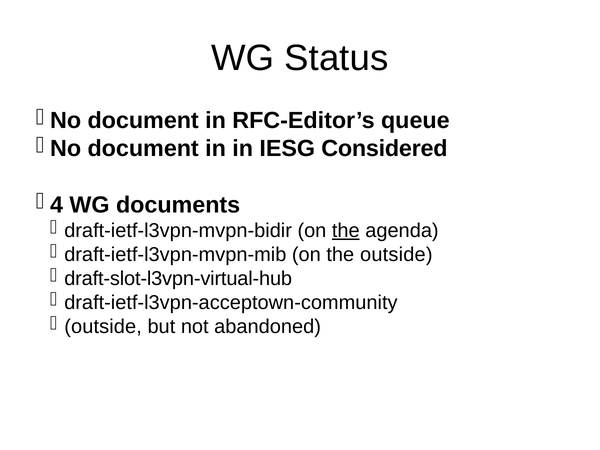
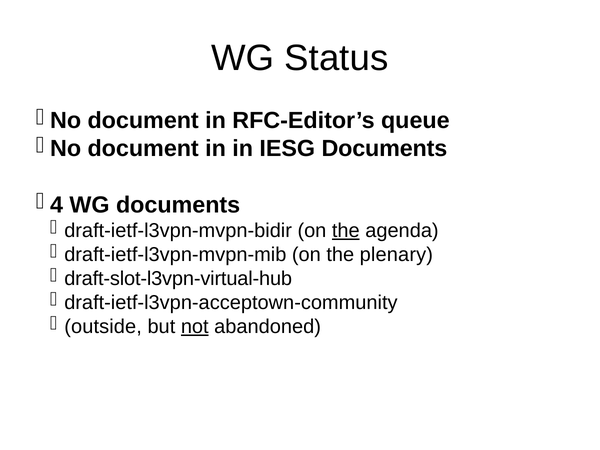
IESG Considered: Considered -> Documents (384, 149)
the outside: outside -> plenary (396, 255)
not underline: none -> present (195, 327)
